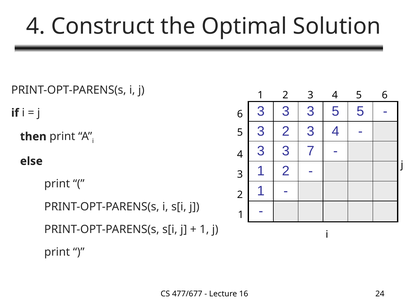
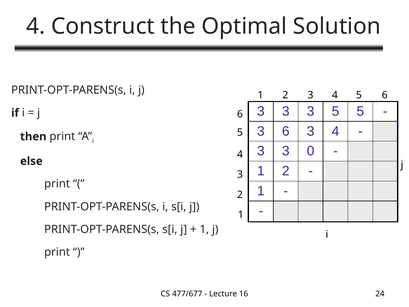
2: 2 -> 6 (286, 131)
7: 7 -> 0 (311, 151)
